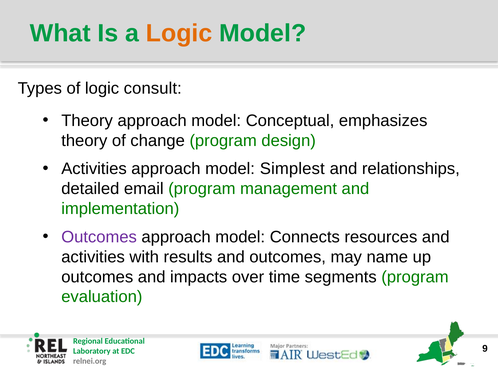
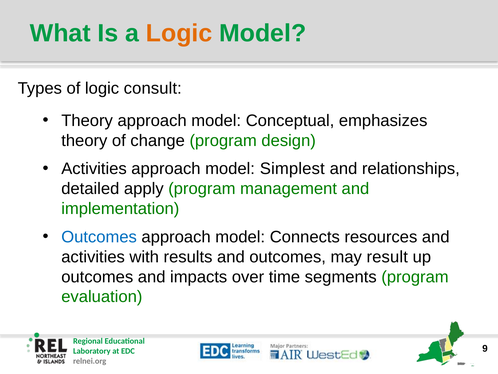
email: email -> apply (144, 189)
Outcomes colour: purple -> blue (99, 237)
name: name -> result (387, 257)
